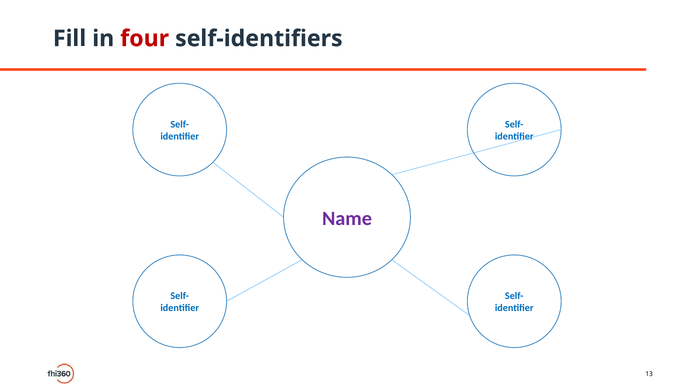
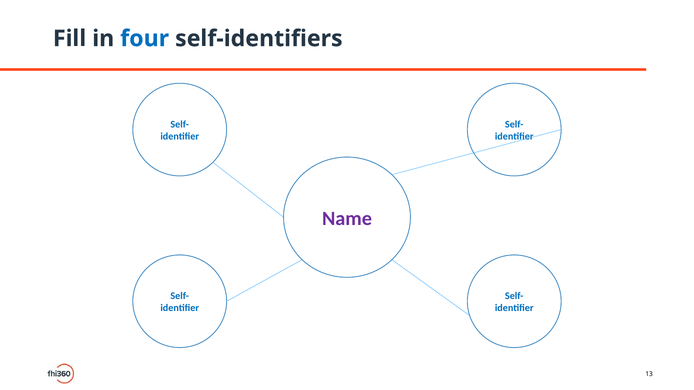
four colour: red -> blue (145, 39)
